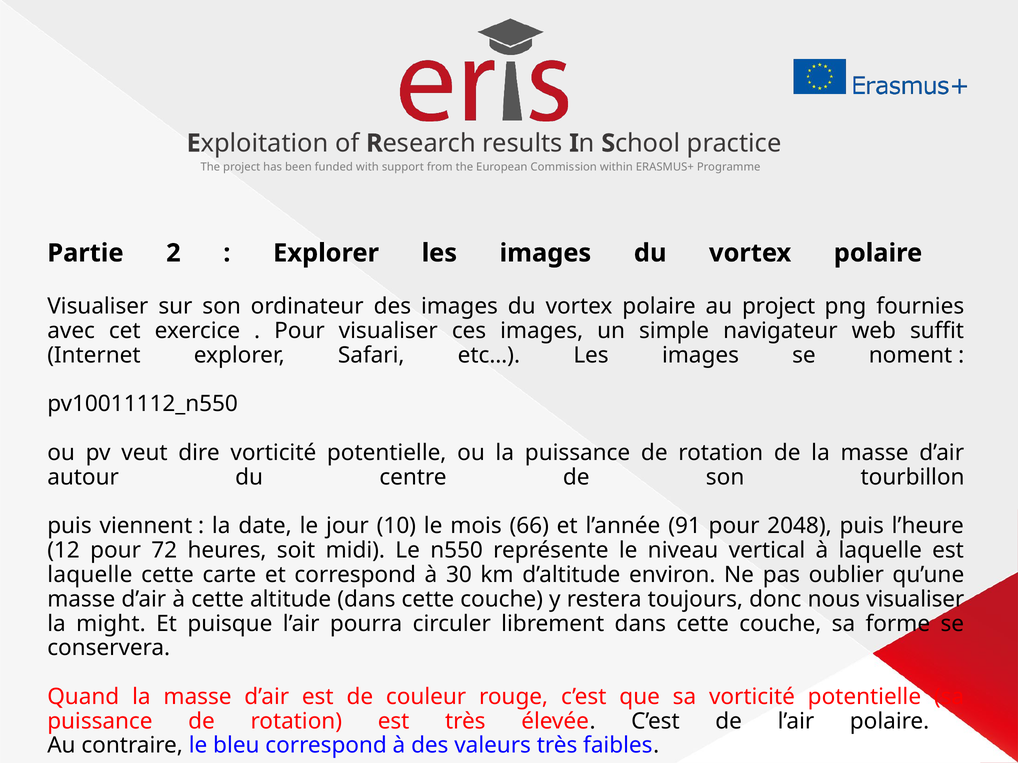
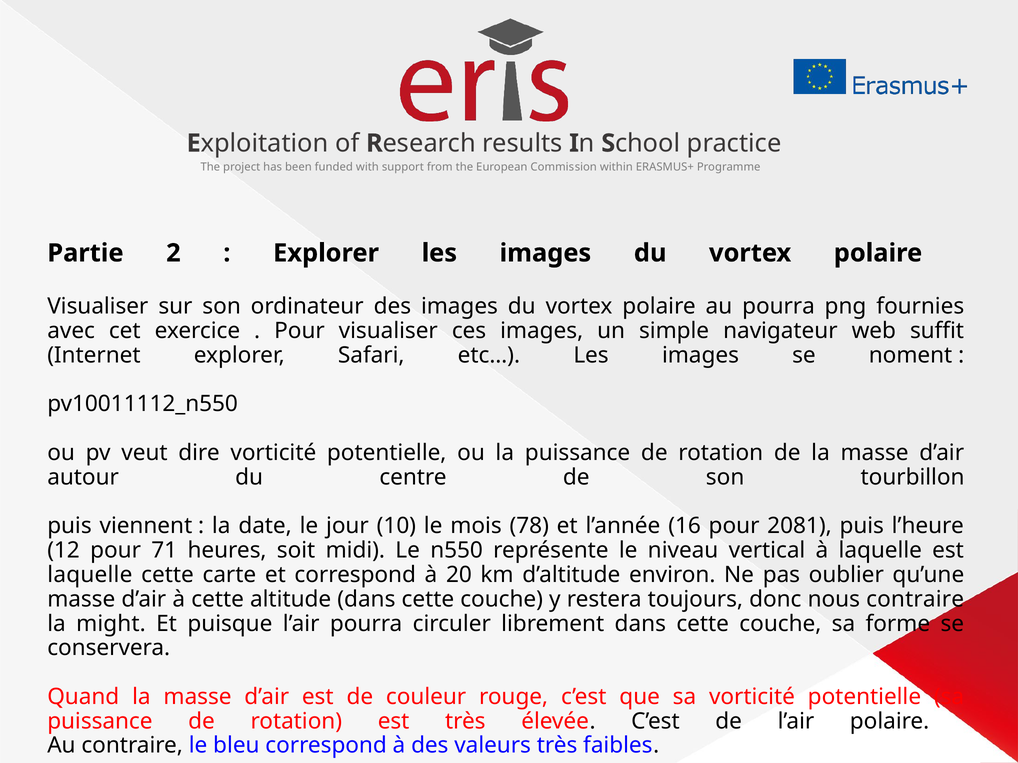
au project: project -> pourra (779, 307)
66: 66 -> 78 (529, 526)
91: 91 -> 16 (685, 526)
2048: 2048 -> 2081 (799, 526)
72: 72 -> 71 (164, 551)
30: 30 -> 20 (459, 575)
nous visualiser: visualiser -> contraire (915, 600)
